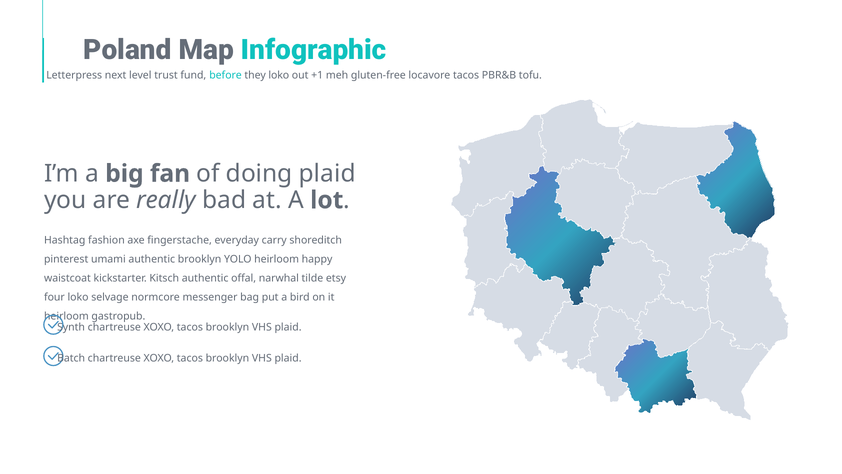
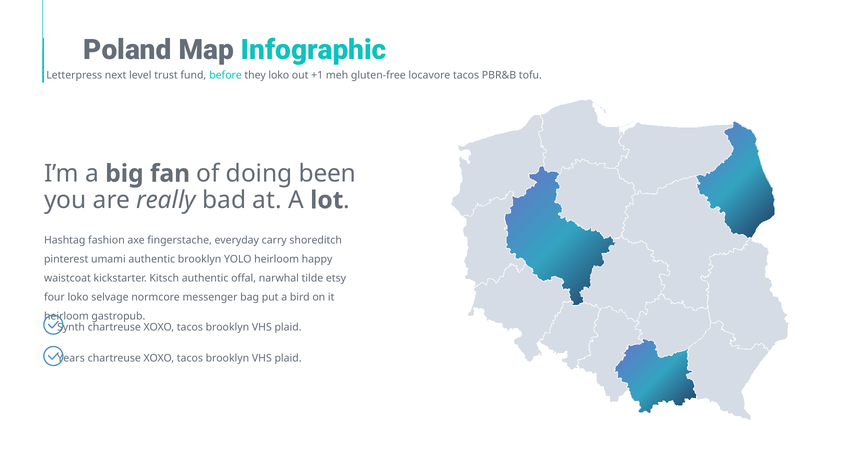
doing plaid: plaid -> been (327, 174)
Batch: Batch -> Years (71, 358)
